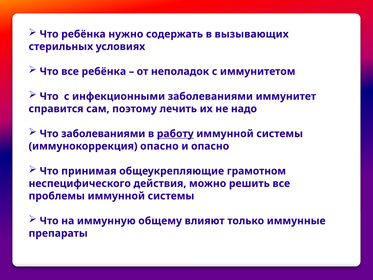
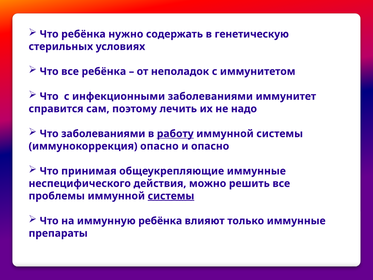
вызывающих: вызывающих -> генетическую (252, 34)
общеукрепляющие грамотном: грамотном -> иммунные (256, 171)
системы underline: none -> present (171, 196)
иммунную общему: общему -> ребёнка (160, 221)
